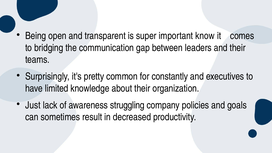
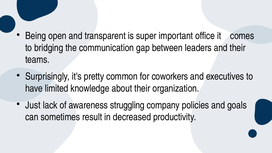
know: know -> office (205, 36)
constantly: constantly -> coworkers (170, 76)
